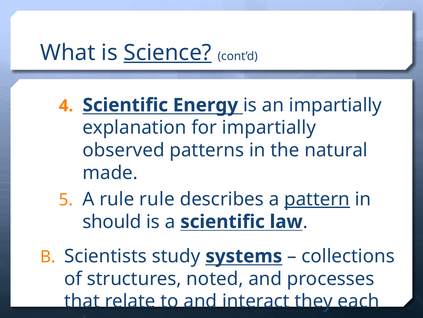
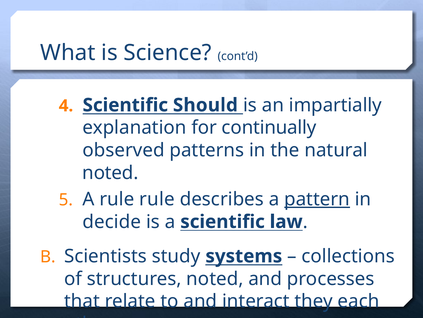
Science underline: present -> none (168, 53)
Energy: Energy -> Should (205, 105)
for impartially: impartially -> continually (269, 127)
made: made -> noted (110, 173)
should: should -> decide (112, 221)
